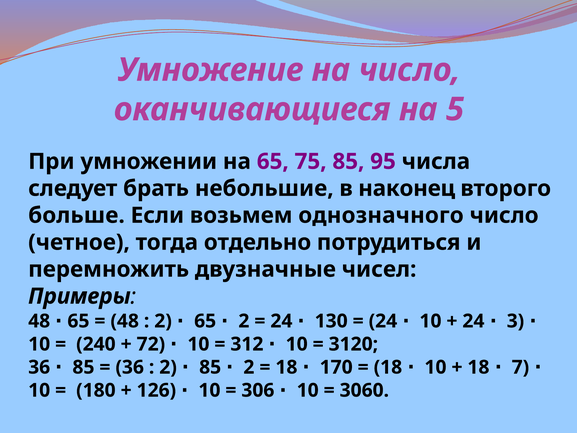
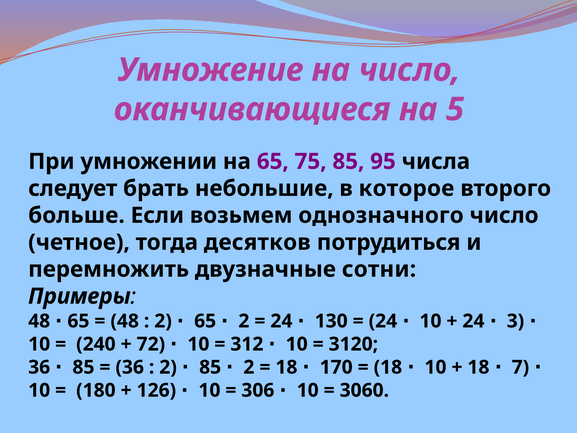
наконец: наконец -> которое (406, 188)
отдельно: отдельно -> десятков (257, 242)
чисел: чисел -> сотни (379, 269)
